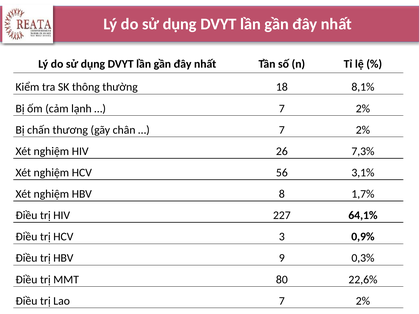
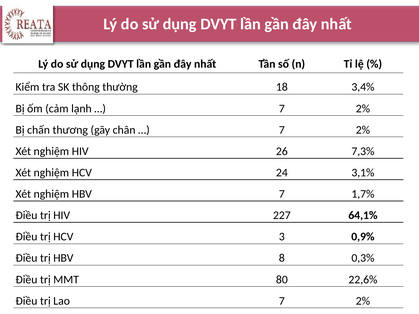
8,1%: 8,1% -> 3,4% (363, 87)
56: 56 -> 24 (282, 173)
HBV 8: 8 -> 7 (282, 194)
9: 9 -> 8 (282, 258)
